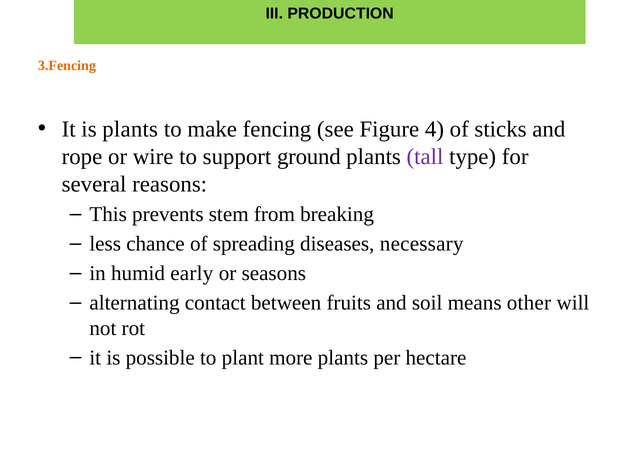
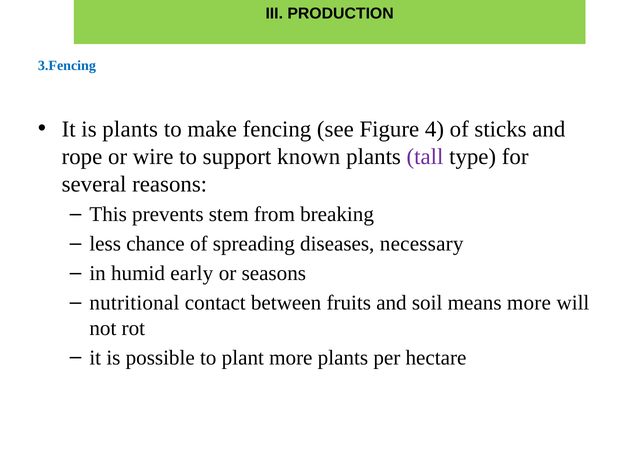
3.Fencing colour: orange -> blue (67, 66)
ground: ground -> known (309, 157)
alternating: alternating -> nutritional (134, 303)
means other: other -> more (529, 303)
